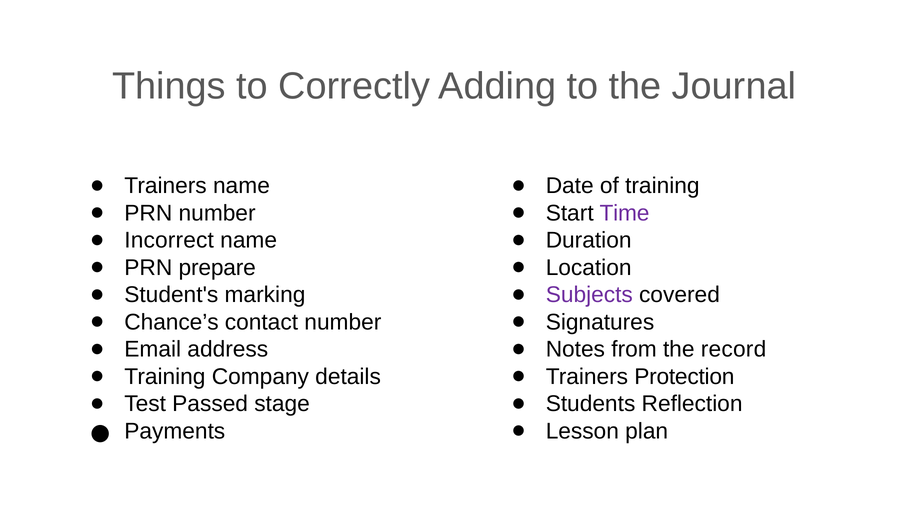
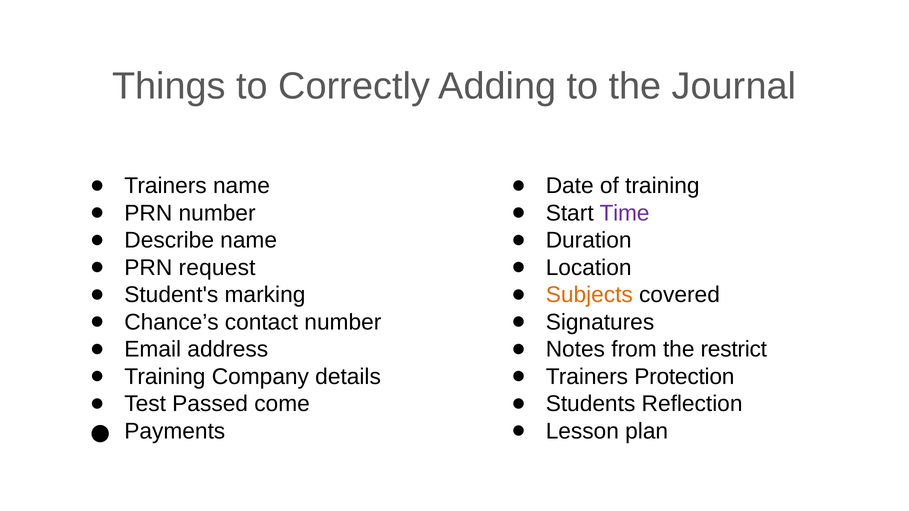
Incorrect: Incorrect -> Describe (169, 241)
prepare: prepare -> request (217, 268)
Subjects colour: purple -> orange (589, 295)
record: record -> restrict (734, 350)
stage: stage -> come (282, 404)
